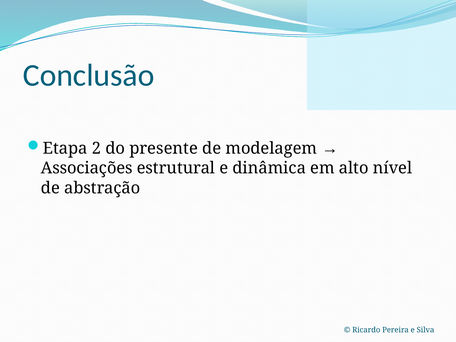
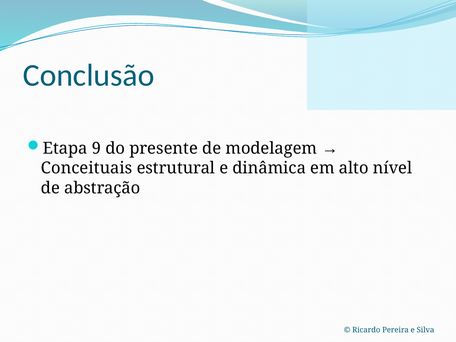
2: 2 -> 9 (97, 148)
Associações: Associações -> Conceituais (87, 168)
